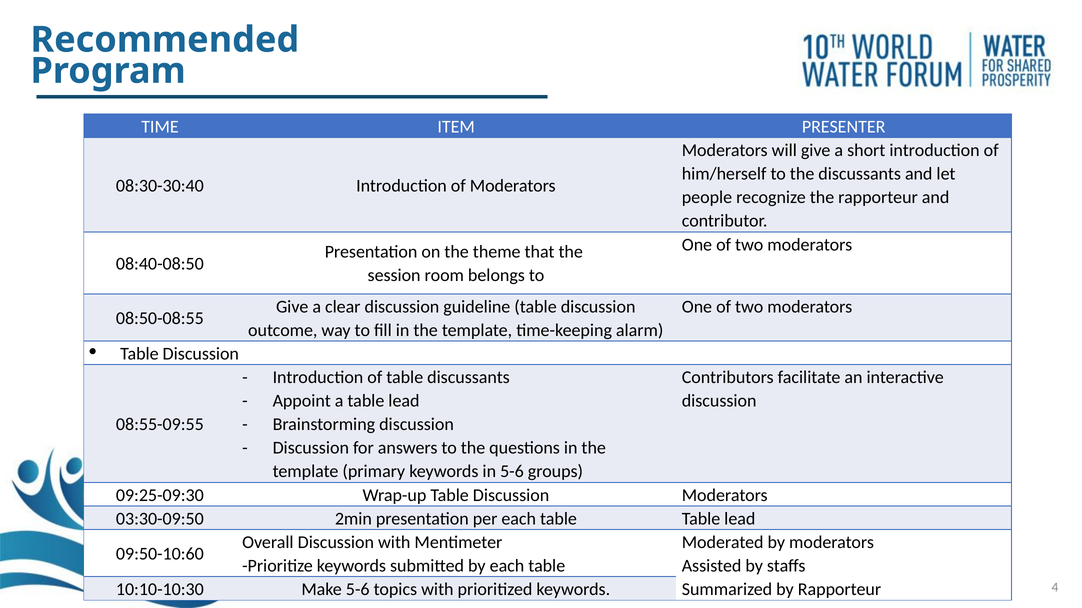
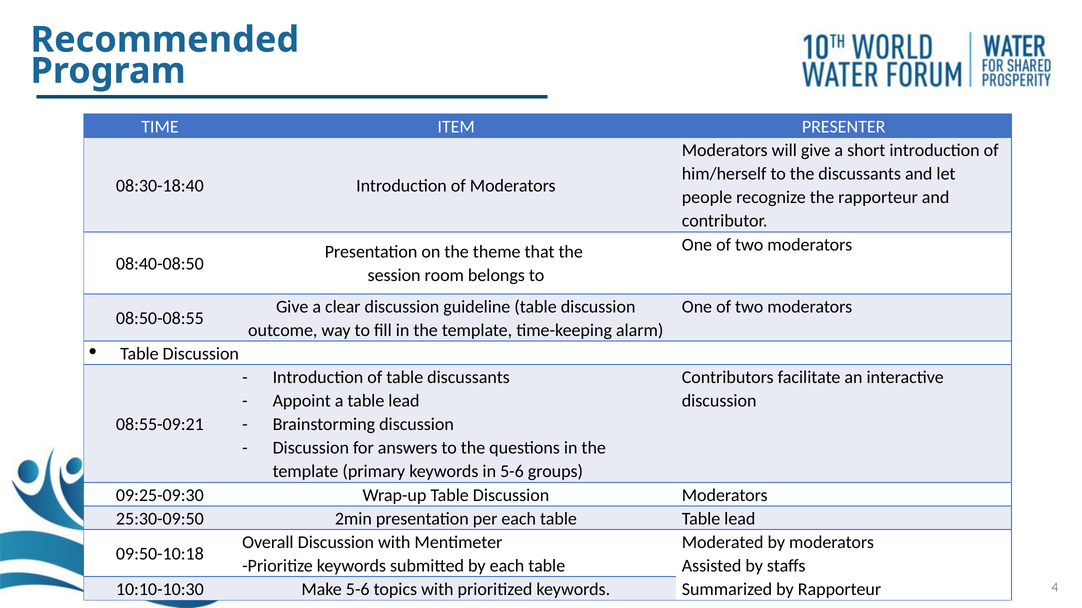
08:30-30:40: 08:30-30:40 -> 08:30-18:40 (160, 186)
08:55-09:55: 08:55-09:55 -> 08:55-09:21 (160, 425)
03:30-09:50: 03:30-09:50 -> 25:30-09:50 (160, 519)
09:50-10:60: 09:50-10:60 -> 09:50-10:18 (160, 555)
